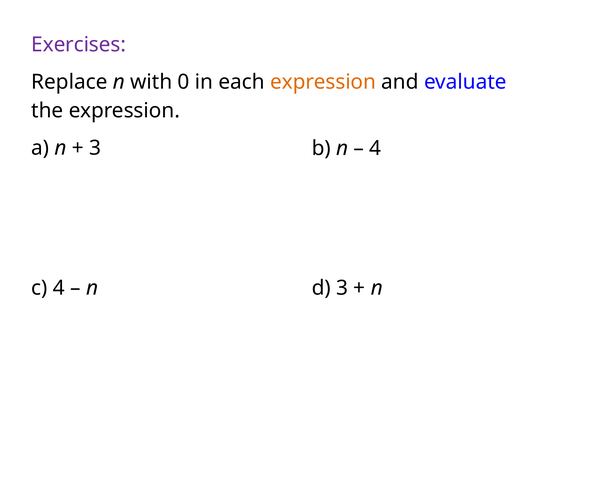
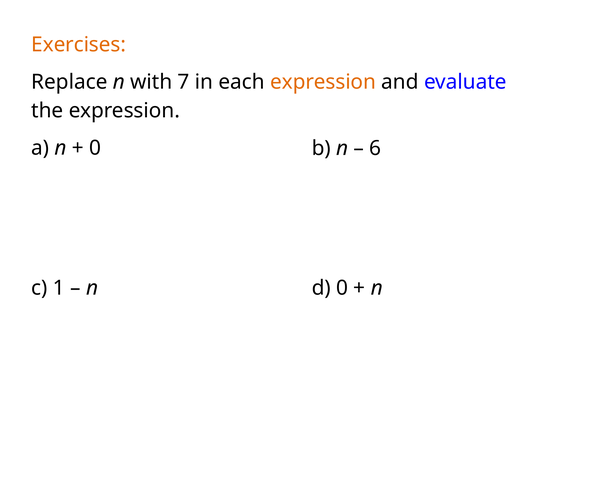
Exercises colour: purple -> orange (79, 45)
0: 0 -> 7 (184, 82)
3: 3 -> 0 (95, 148)
4: 4 -> 6 (375, 148)
c 4: 4 -> 1 (59, 288)
d 3: 3 -> 0 (342, 288)
